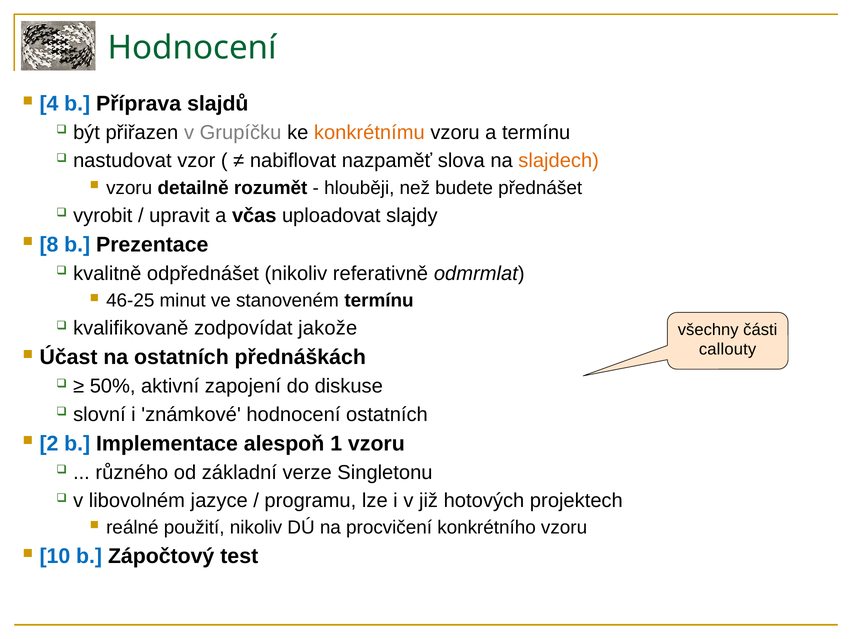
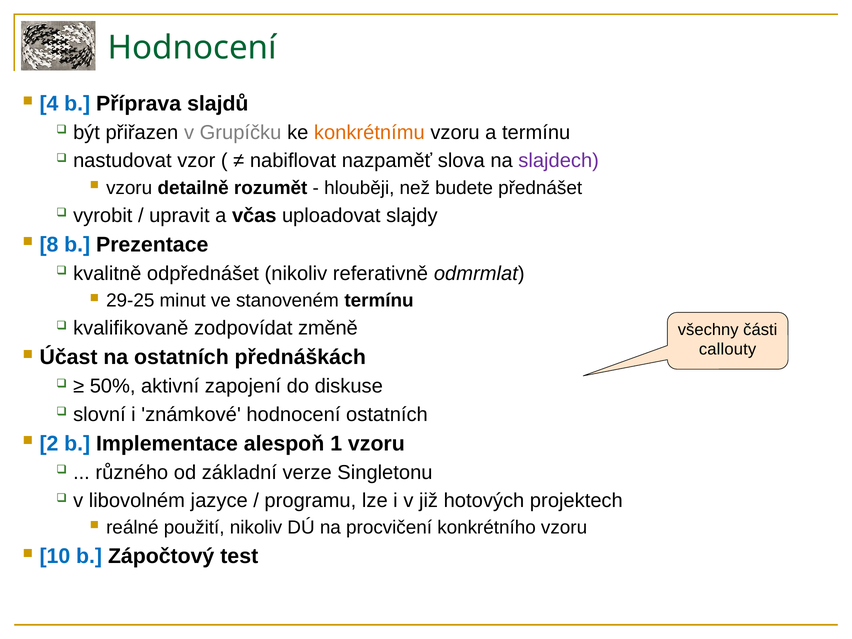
slajdech colour: orange -> purple (559, 161)
46-25: 46-25 -> 29-25 (130, 301)
jakože: jakože -> změně (328, 328)
